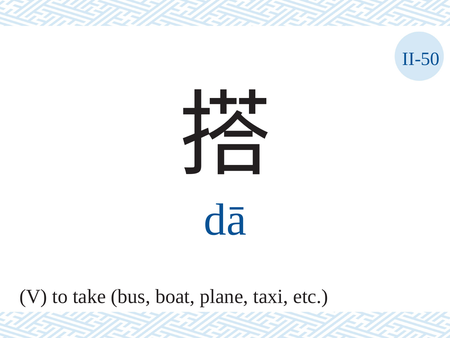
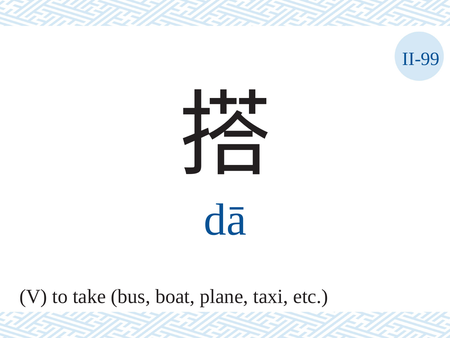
II-50: II-50 -> II-99 (421, 59)
